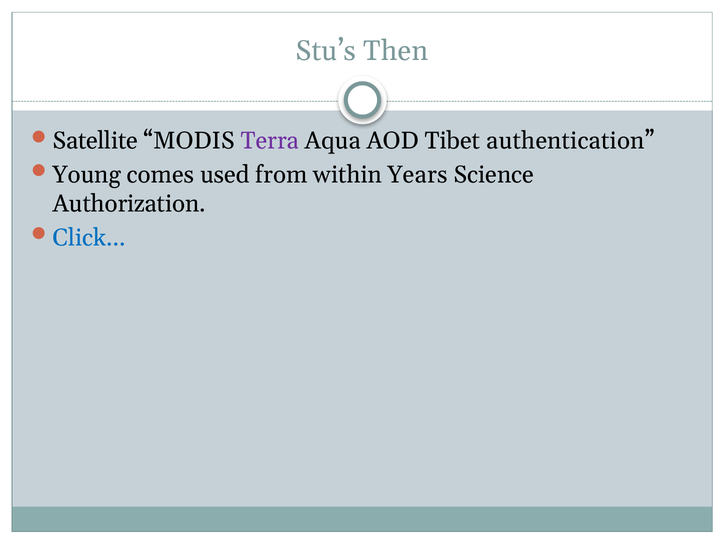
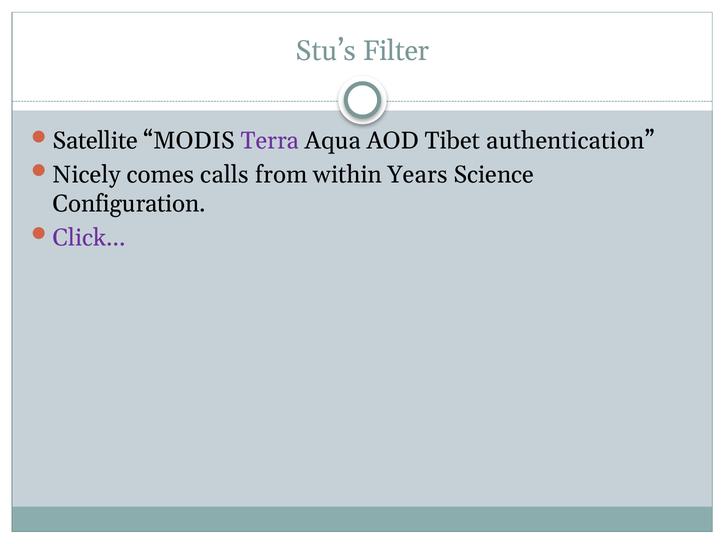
Then: Then -> Filter (396, 51)
Young: Young -> Nicely (87, 175)
used: used -> calls (225, 175)
Authorization: Authorization -> Configuration (129, 204)
Click colour: blue -> purple (89, 237)
